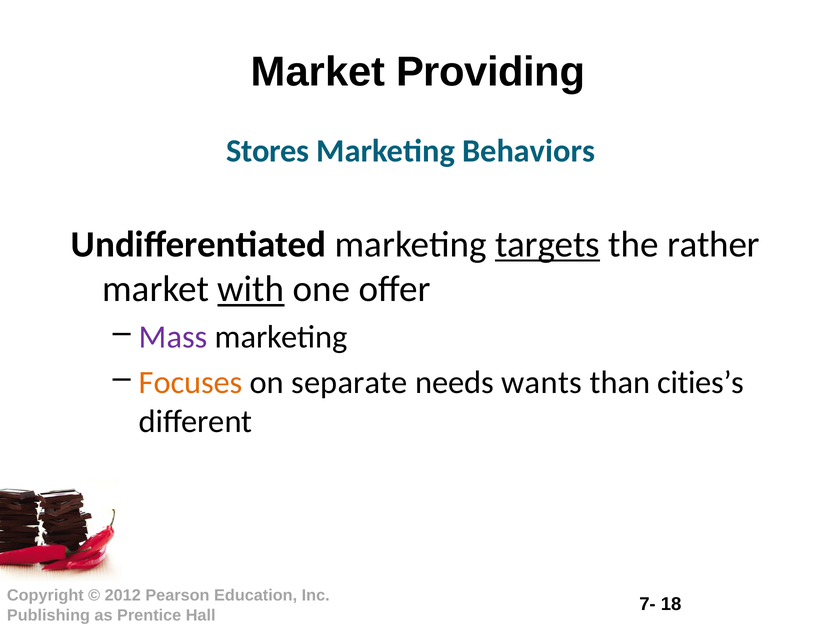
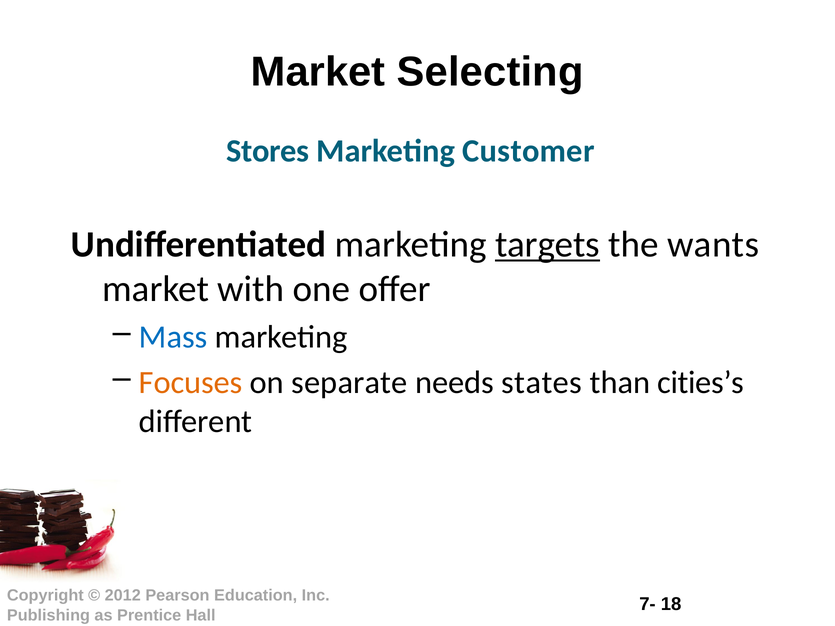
Providing: Providing -> Selecting (490, 72)
Behaviors: Behaviors -> Customer (528, 151)
rather: rather -> wants (713, 245)
with underline: present -> none (251, 289)
Mass colour: purple -> blue (173, 337)
wants: wants -> states (542, 383)
